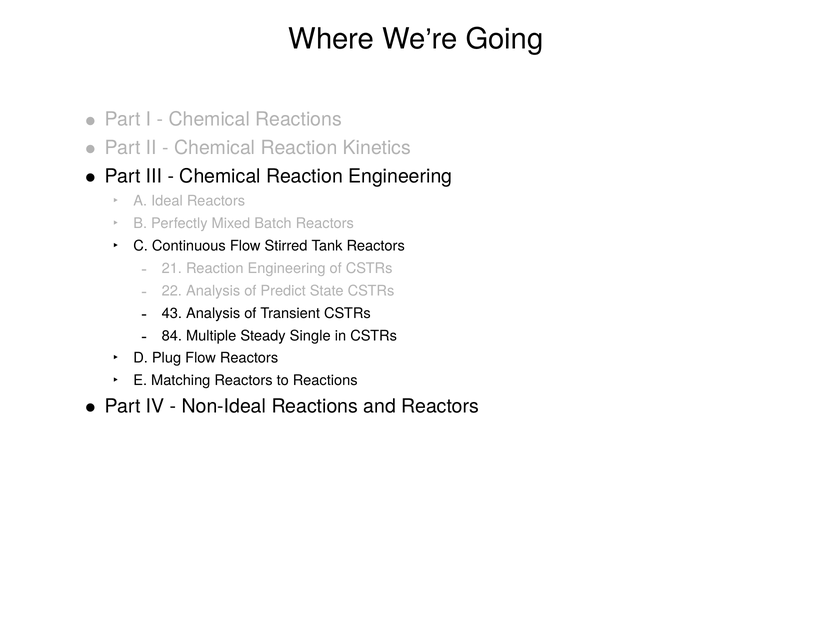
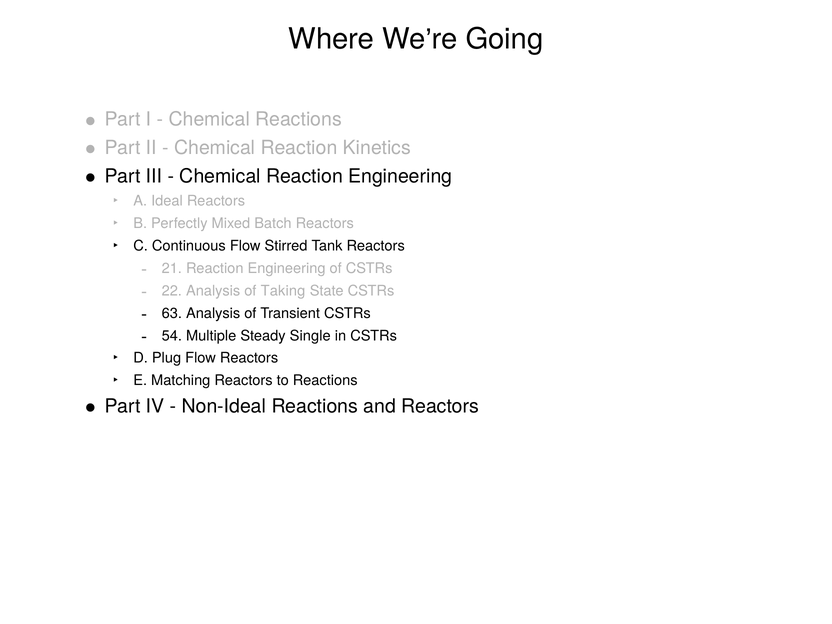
Predict: Predict -> Taking (283, 291)
43: 43 -> 63 (172, 313)
84: 84 -> 54 (172, 336)
